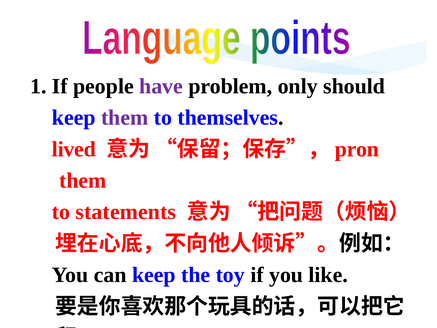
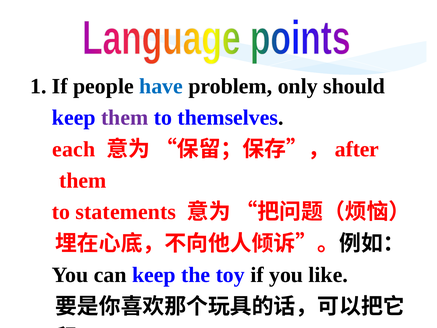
have colour: purple -> blue (161, 86)
lived: lived -> each (74, 149)
pron: pron -> after (357, 149)
